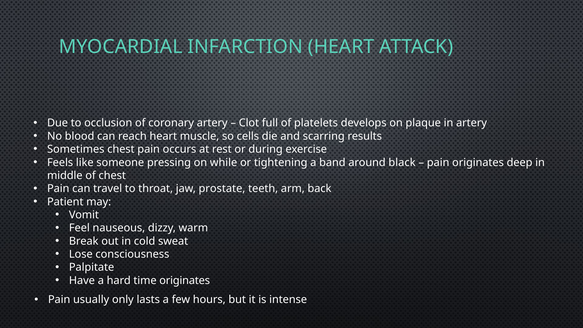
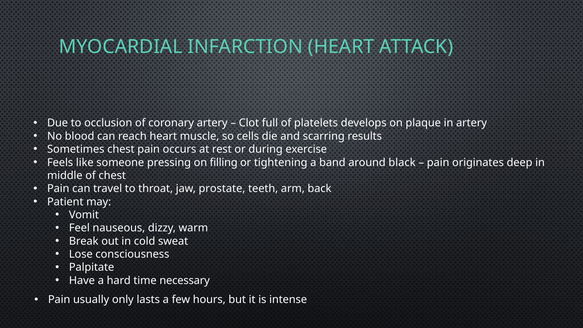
while: while -> filling (224, 162)
time originates: originates -> necessary (185, 280)
